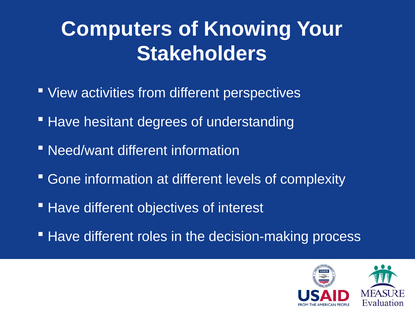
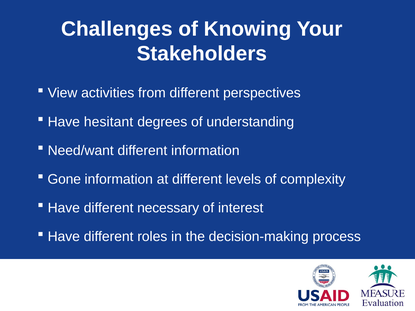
Computers: Computers -> Challenges (117, 29)
objectives: objectives -> necessary (168, 208)
